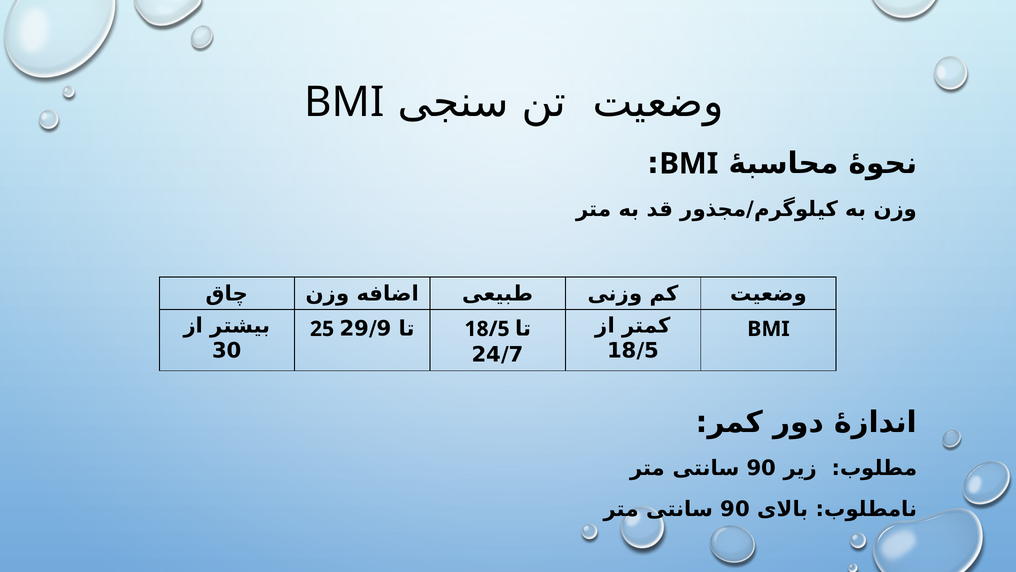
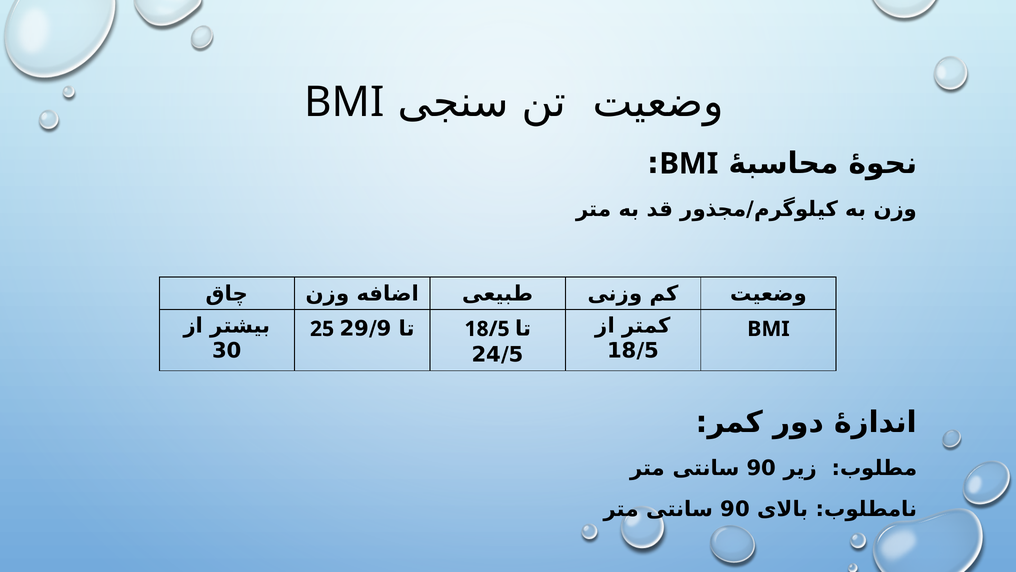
24/7: 24/7 -> 24/5 (498, 355)
